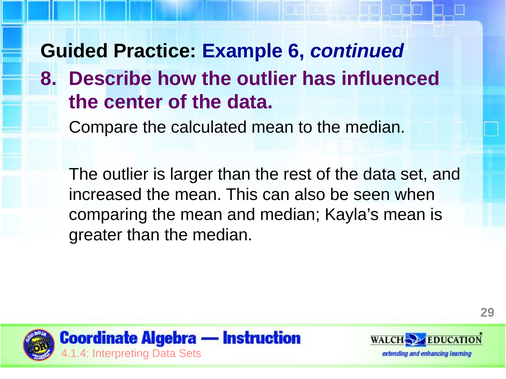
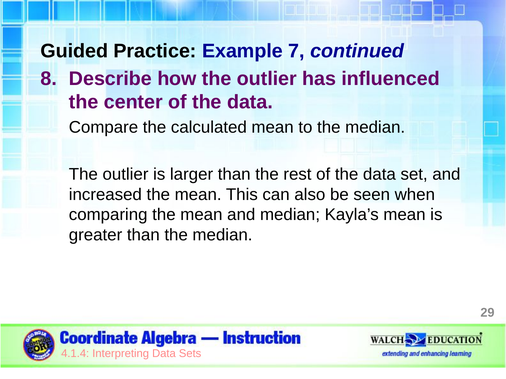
6: 6 -> 7 (296, 51)
